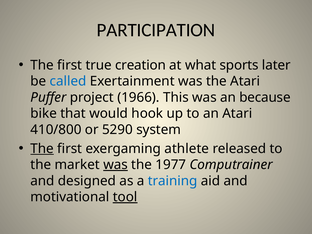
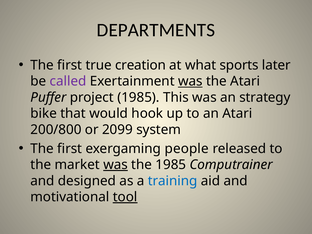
PARTICIPATION: PARTICIPATION -> DEPARTMENTS (156, 30)
called colour: blue -> purple (68, 81)
was underline: none -> present (190, 81)
project 1966: 1966 -> 1985 (138, 97)
because: because -> strategy (265, 97)
410/800: 410/800 -> 200/800 (56, 130)
5290: 5290 -> 2099 (117, 130)
The underline: present -> none (42, 149)
athlete: athlete -> people (187, 149)
the 1977: 1977 -> 1985 (171, 165)
